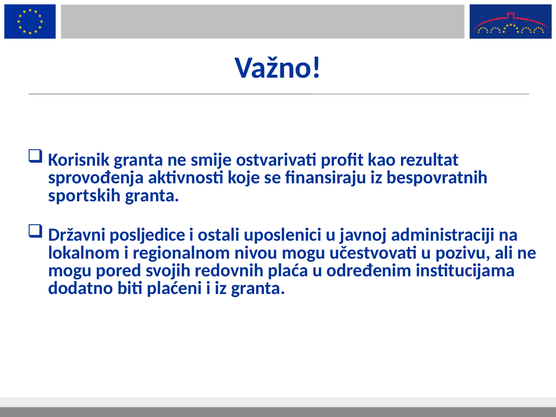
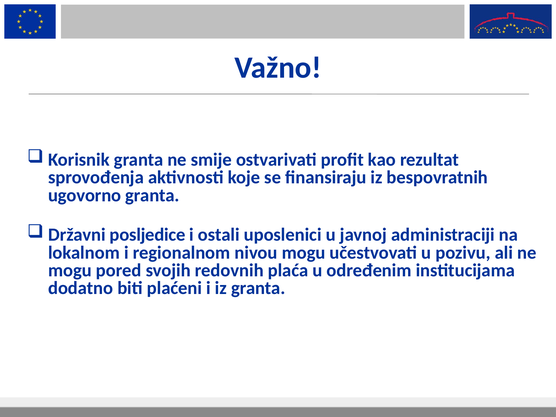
sportskih: sportskih -> ugovorno (85, 195)
